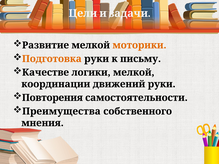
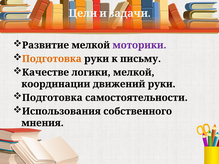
моторики colour: orange -> purple (139, 45)
Повторения: Повторения -> Подготовка (52, 98)
Преимущества: Преимущества -> Использования (61, 111)
